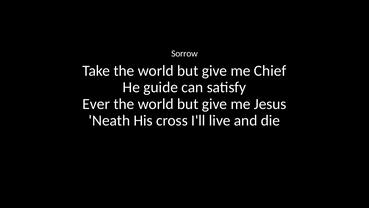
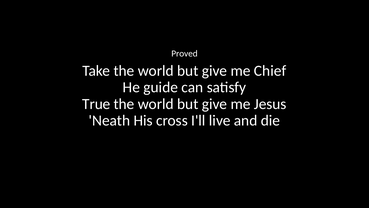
Sorrow: Sorrow -> Proved (184, 53)
Ever: Ever -> True (96, 104)
